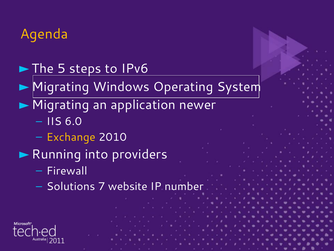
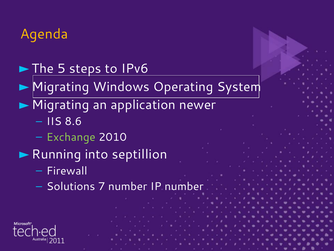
6.0: 6.0 -> 8.6 (73, 121)
Exchange colour: yellow -> light green (71, 137)
providers: providers -> septillion (140, 154)
7 website: website -> number (128, 186)
